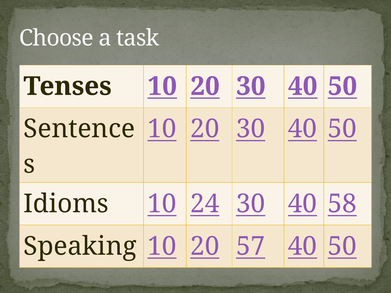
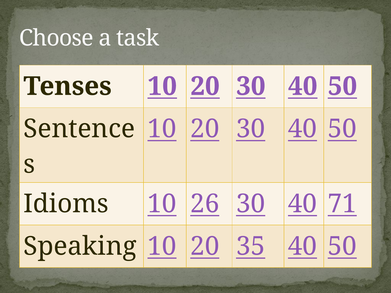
24: 24 -> 26 (205, 204)
58: 58 -> 71 (342, 204)
57: 57 -> 35 (251, 246)
